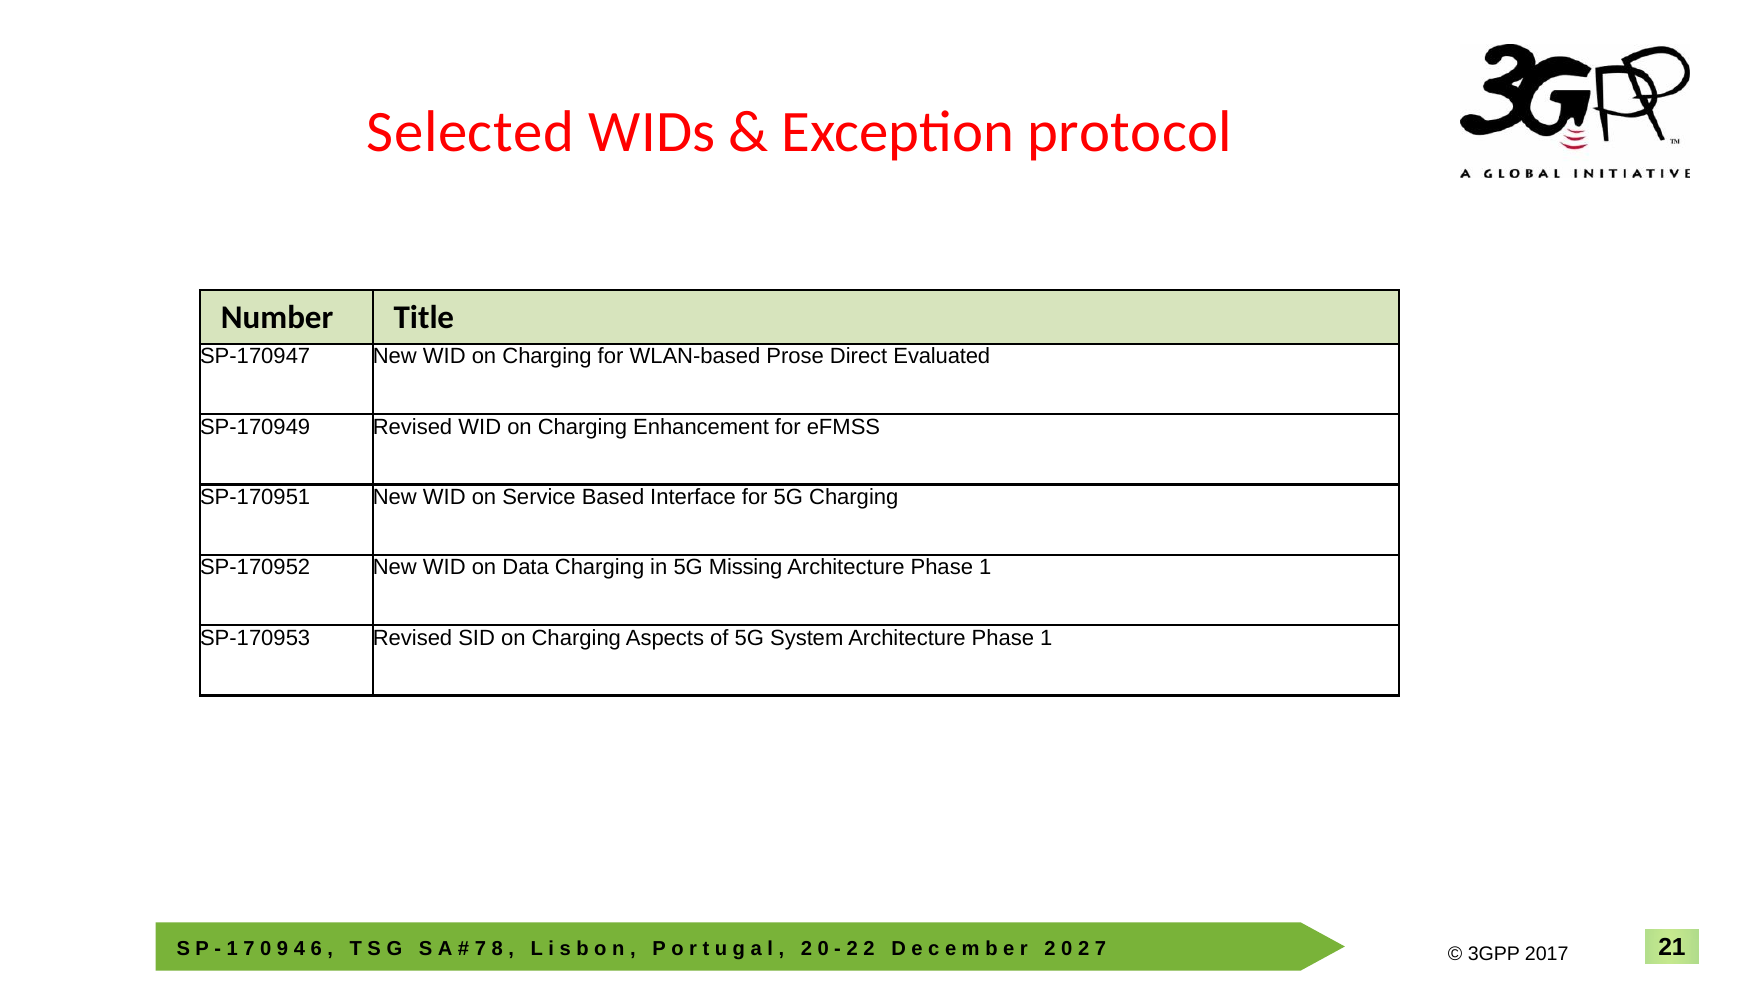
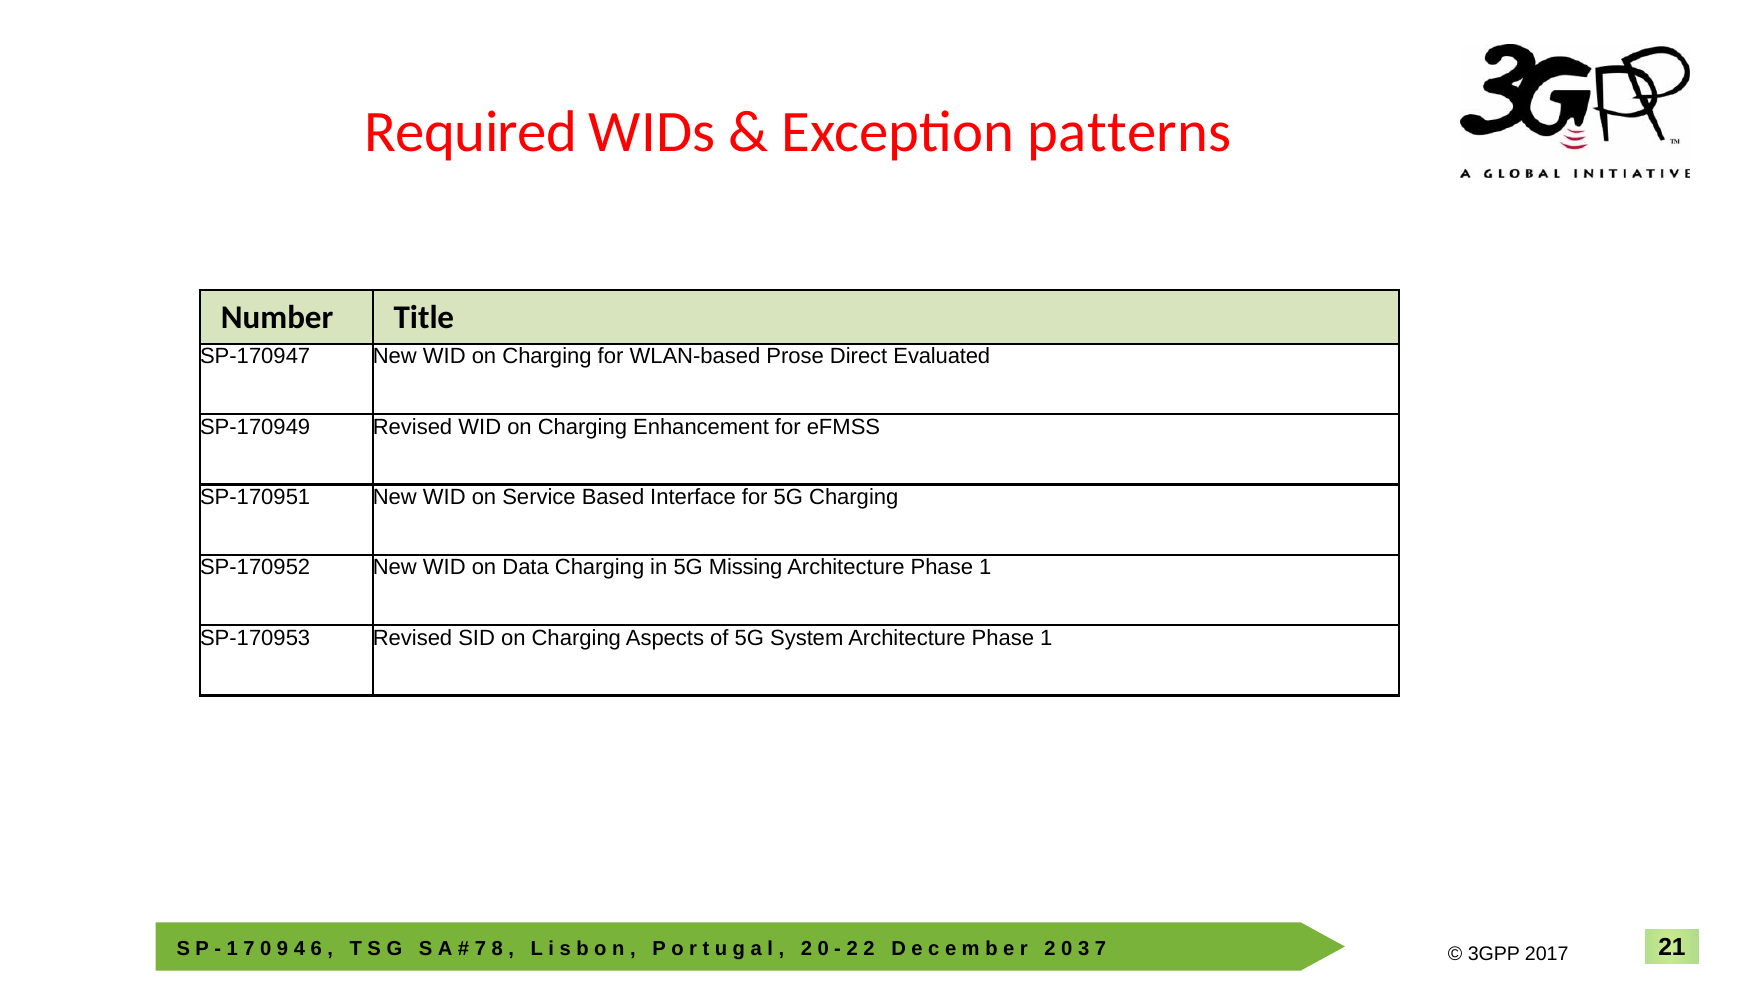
Selected: Selected -> Required (471, 132)
protocol: protocol -> patterns (1130, 132)
2: 2 -> 3 (1084, 949)
